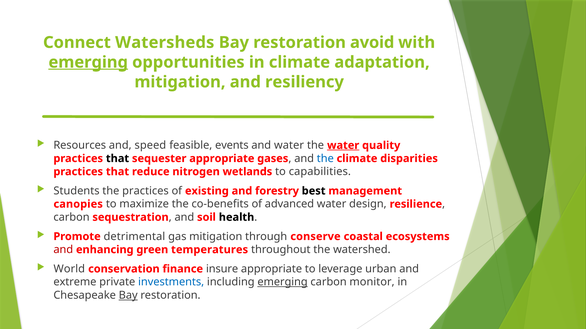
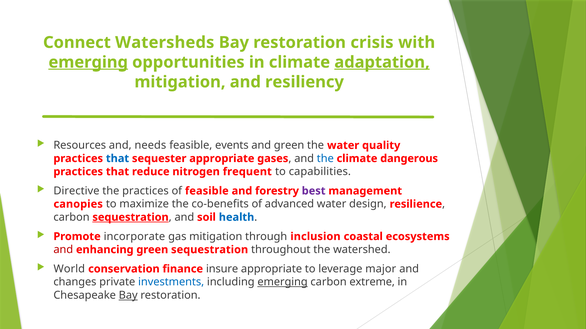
avoid: avoid -> crisis (372, 43)
adaptation underline: none -> present (382, 62)
speed: speed -> needs (150, 146)
and water: water -> green (289, 146)
water underline: present -> none (343, 146)
that colour: black -> blue (118, 159)
disparities: disparities -> dangerous (409, 159)
wetlands: wetlands -> frequent (247, 172)
Students: Students -> Directive (76, 191)
of existing: existing -> feasible (207, 191)
best colour: black -> purple (314, 191)
sequestration underline: none -> present (131, 218)
health colour: black -> blue (237, 218)
detrimental: detrimental -> incorporate (134, 237)
conserve: conserve -> inclusion (315, 237)
green temperatures: temperatures -> sequestration (210, 250)
urban: urban -> major (381, 269)
extreme: extreme -> changes (75, 283)
monitor: monitor -> extreme (372, 283)
